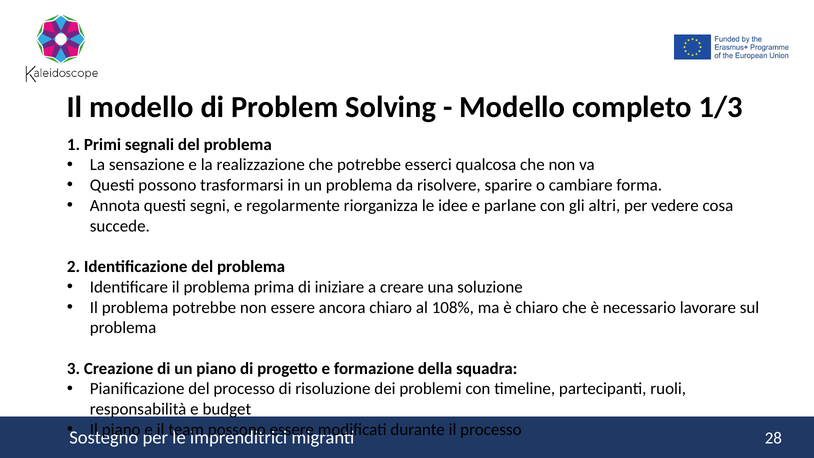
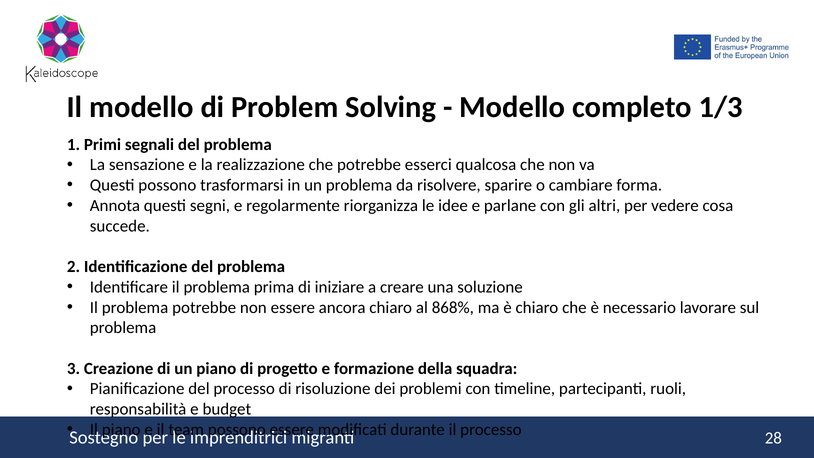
108%: 108% -> 868% (453, 307)
